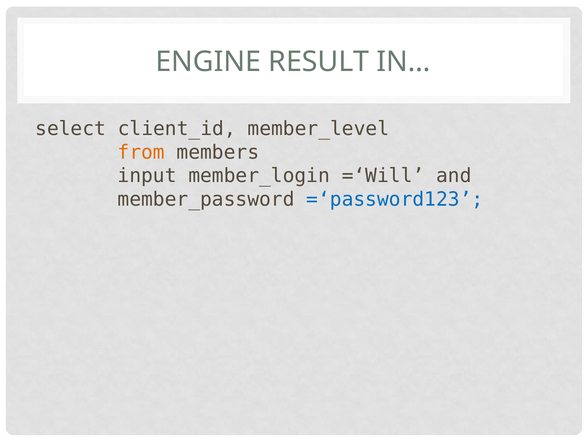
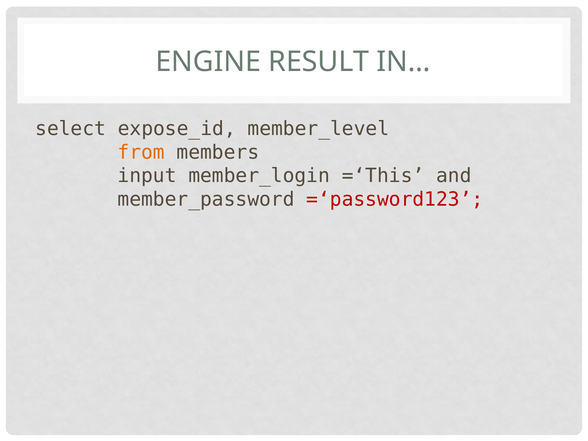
client_id: client_id -> expose_id (177, 129)
=‘Will: =‘Will -> =‘This (383, 176)
=‘password123 colour: blue -> red (395, 199)
